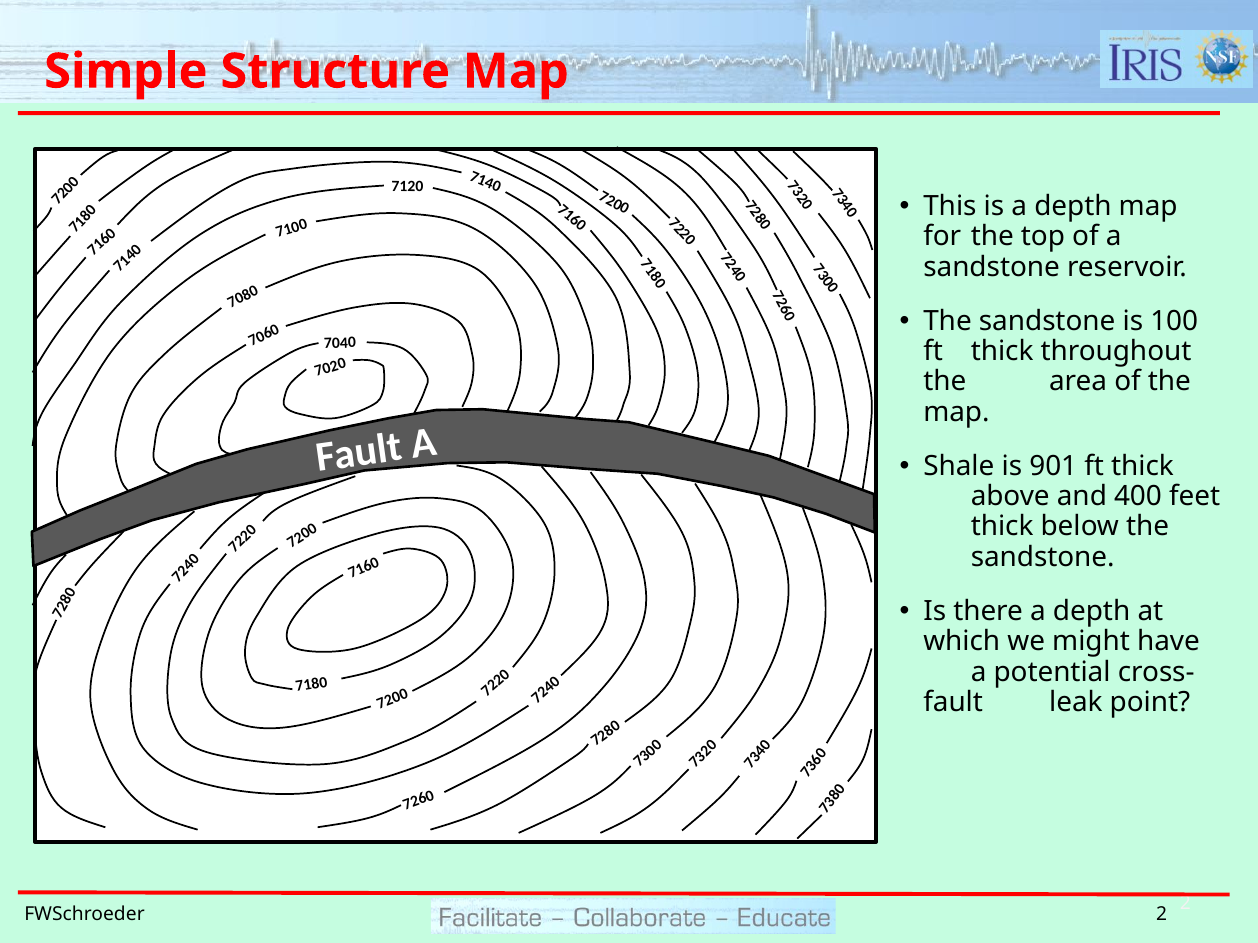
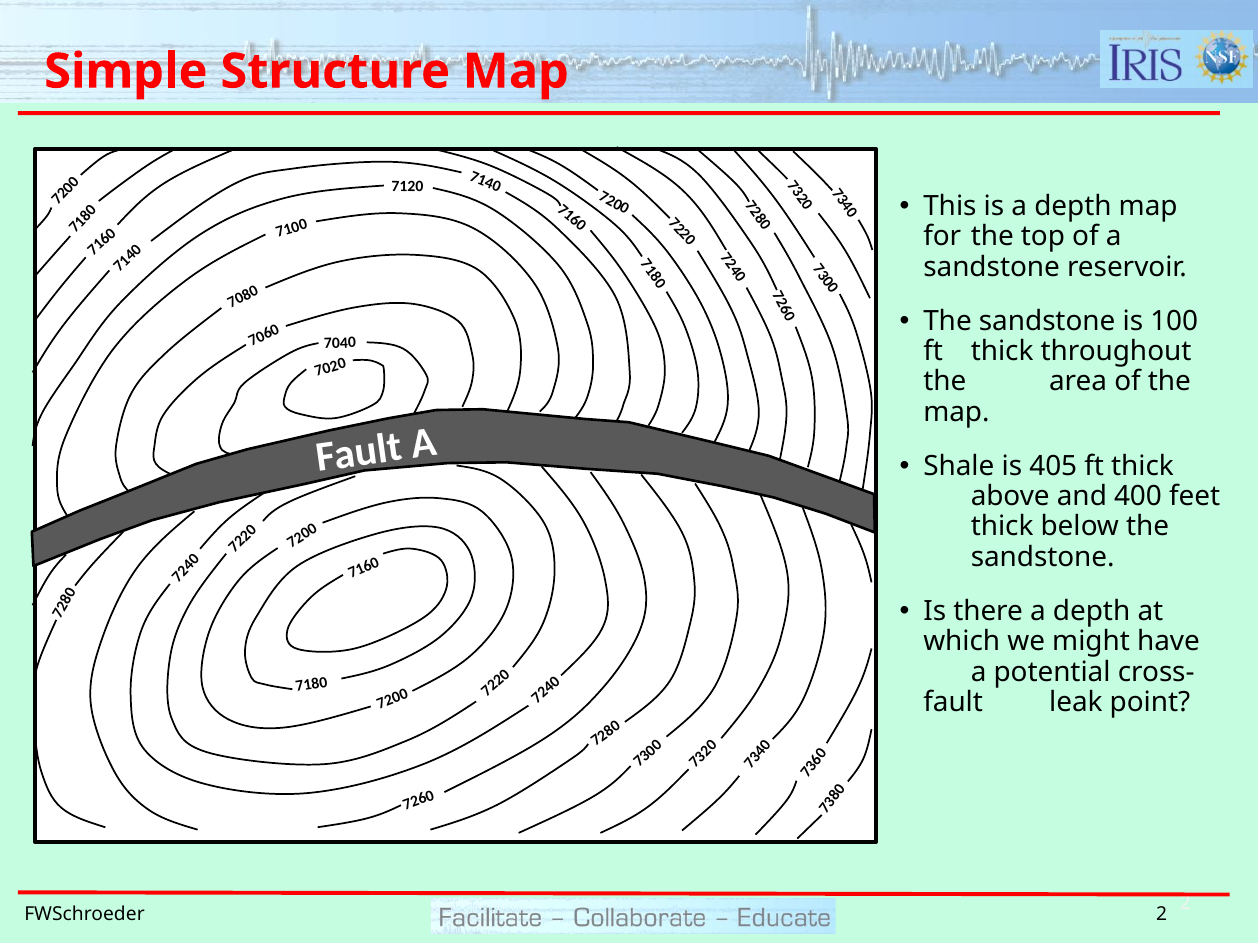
901: 901 -> 405 (1053, 467)
